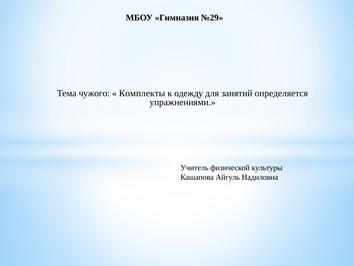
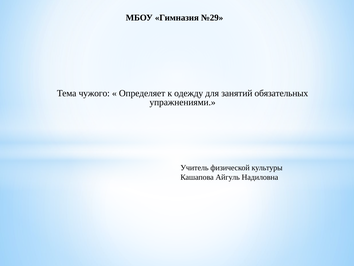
Комплекты: Комплекты -> Определяет (142, 93)
определяется: определяется -> обязательных (281, 93)
